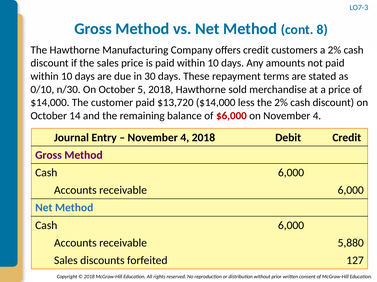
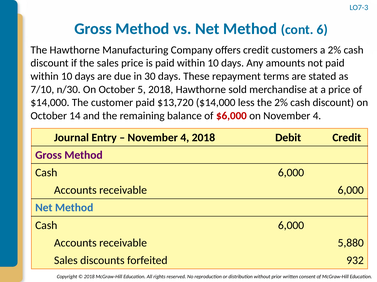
8: 8 -> 6 (322, 30)
0/10: 0/10 -> 7/10 (42, 90)
127: 127 -> 932 (355, 261)
